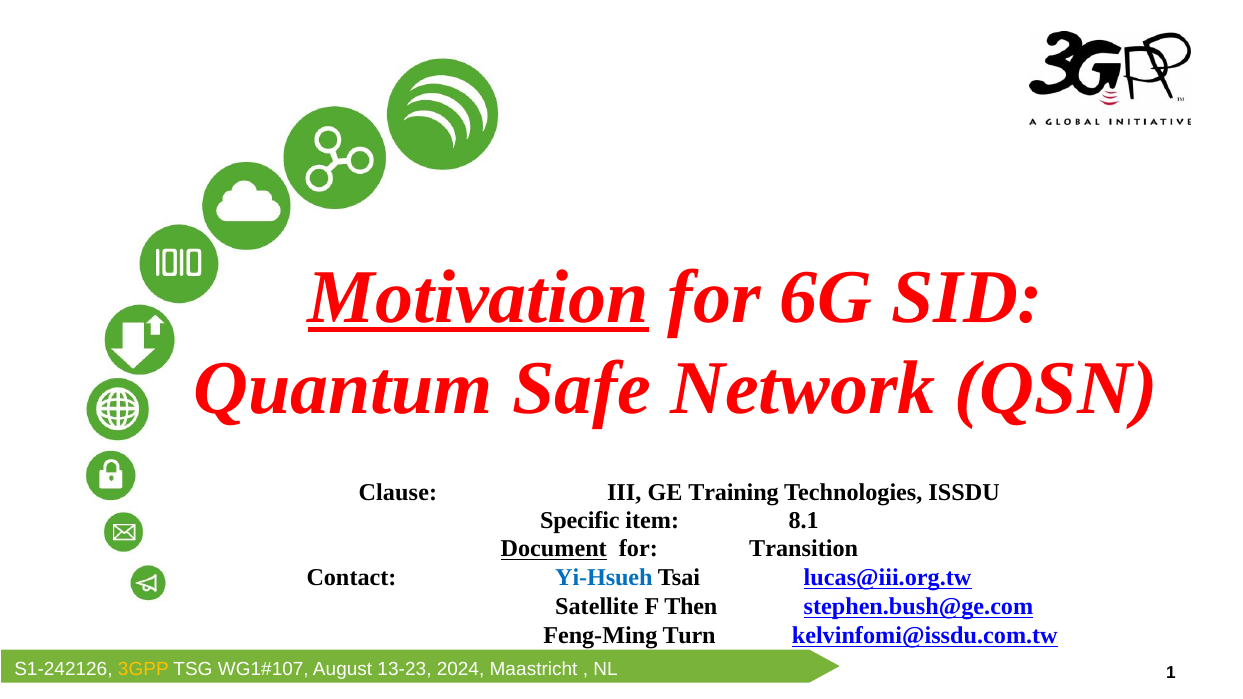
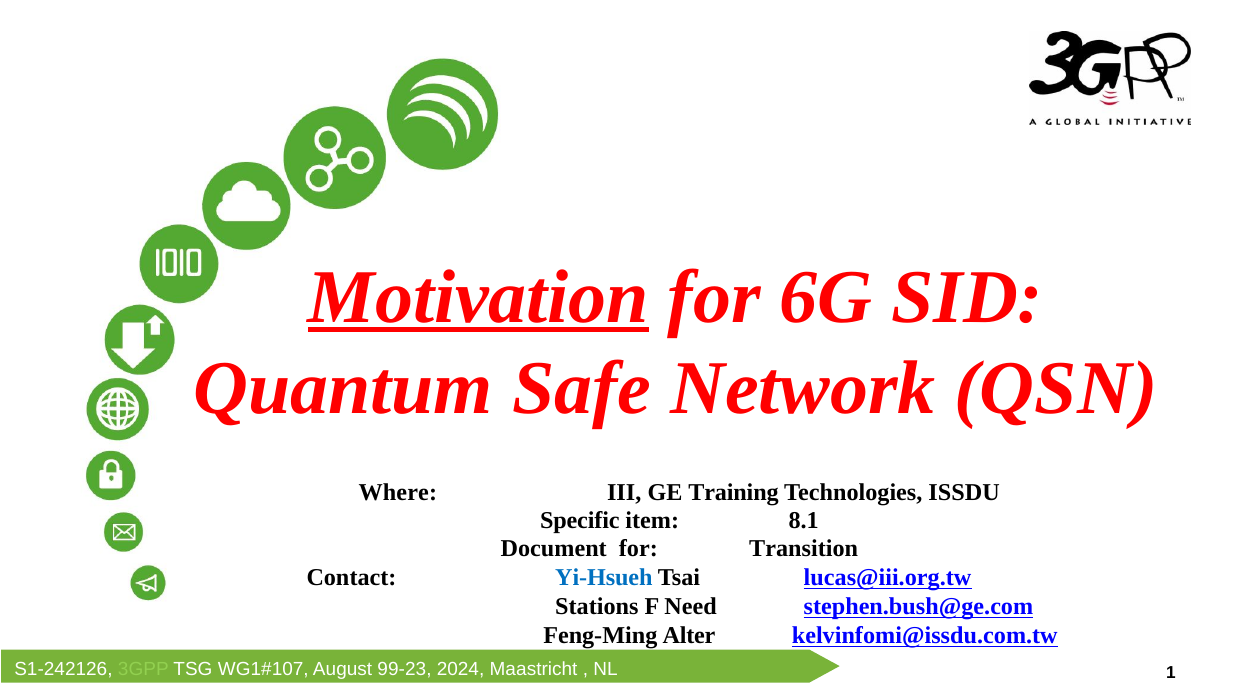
Clause: Clause -> Where (398, 493)
Document underline: present -> none (554, 549)
Satellite: Satellite -> Stations (597, 607)
Then: Then -> Need (691, 607)
Turn: Turn -> Alter (689, 636)
3GPP colour: yellow -> light green (143, 670)
13-23: 13-23 -> 99-23 (404, 670)
